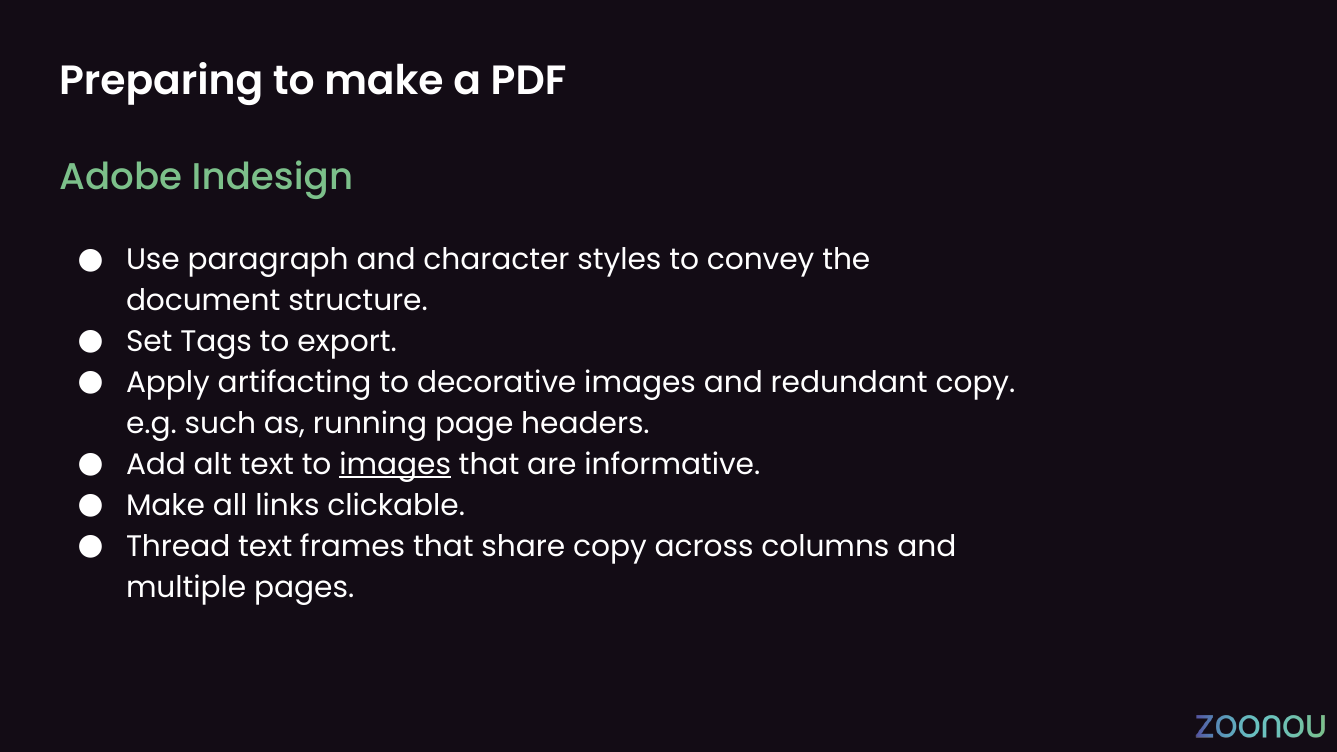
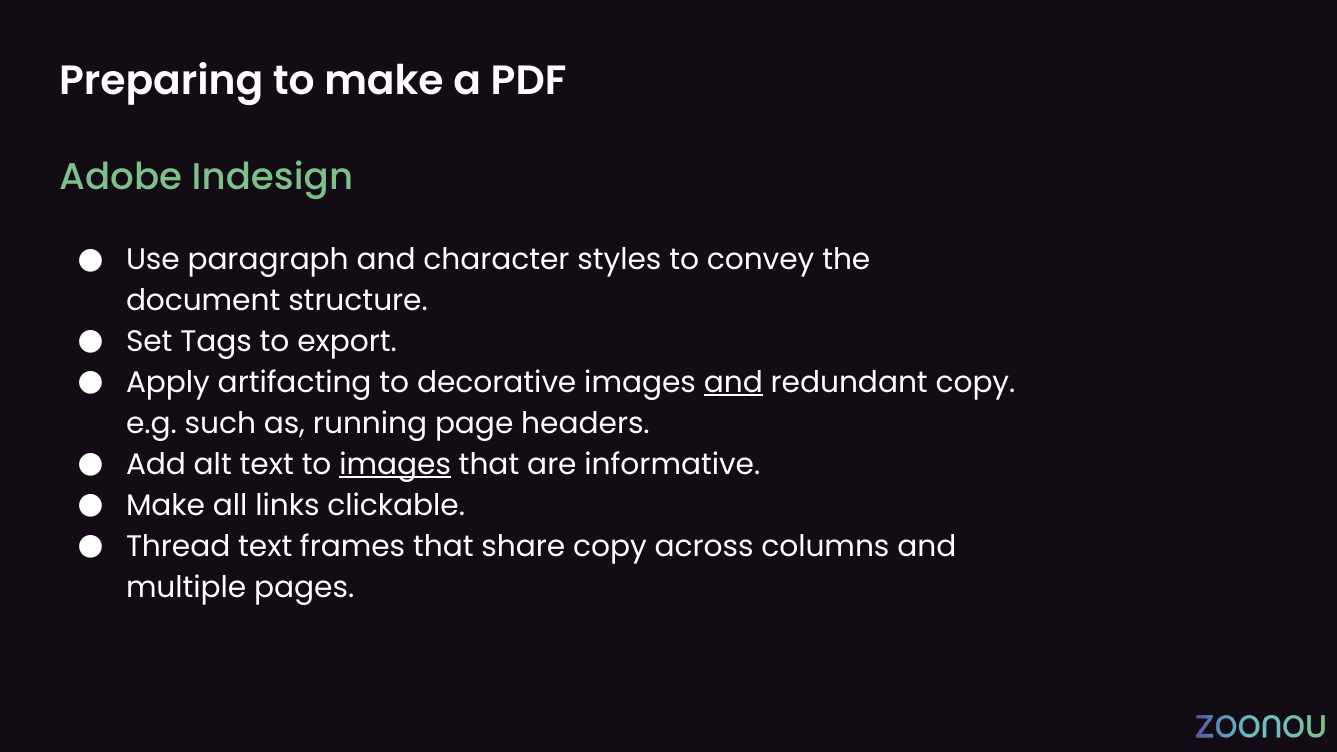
and underline: none -> present (733, 383)
